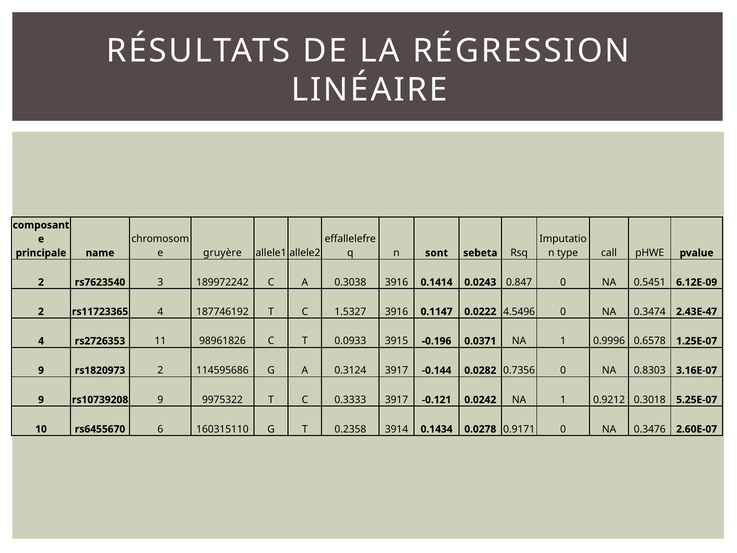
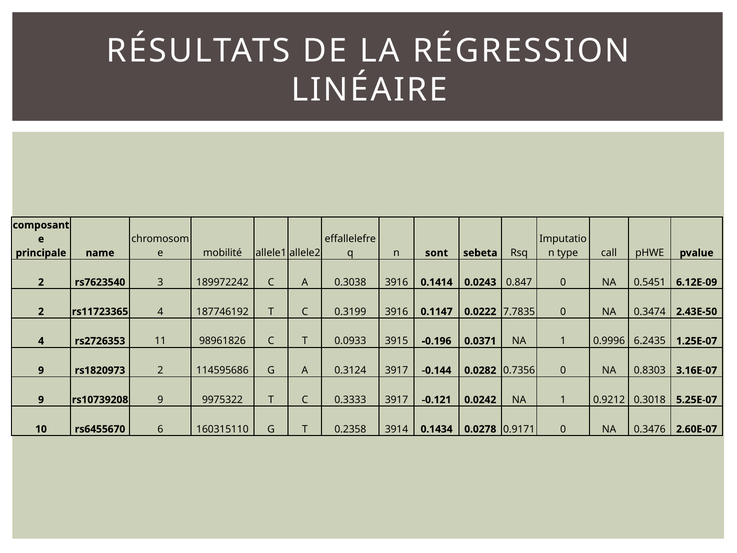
gruyère: gruyère -> mobilité (223, 253)
1.5327: 1.5327 -> 0.3199 (350, 311)
4.5496: 4.5496 -> 7.7835 (519, 311)
2.43E-47: 2.43E-47 -> 2.43E-50 (697, 311)
0.6578: 0.6578 -> 6.2435 (650, 341)
